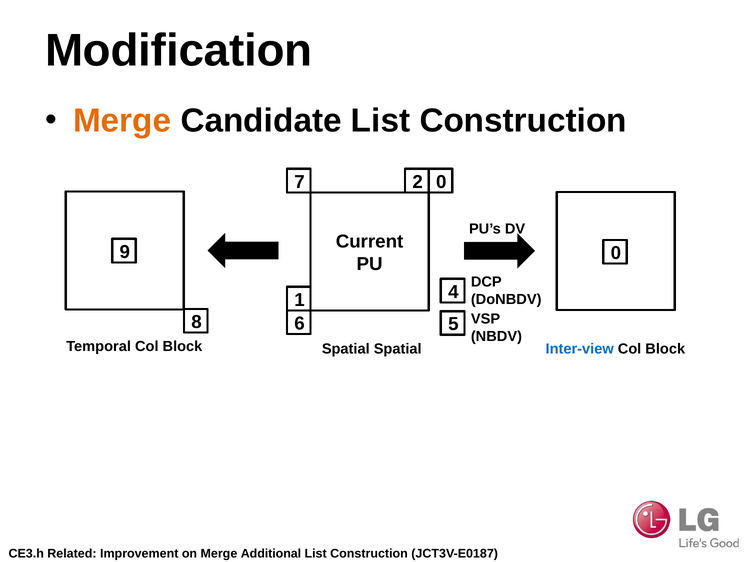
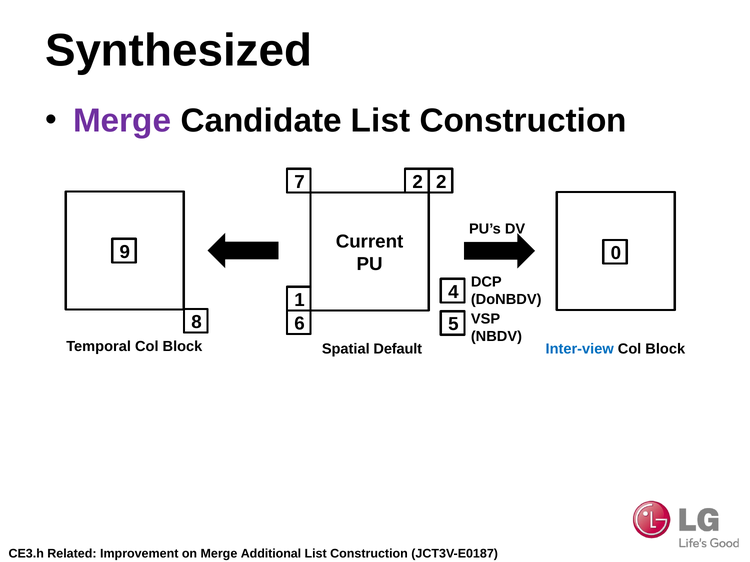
Modification: Modification -> Synthesized (179, 50)
Merge colour: orange -> purple (122, 121)
2 0: 0 -> 2 (441, 182)
Spatial Spatial: Spatial -> Default (398, 349)
